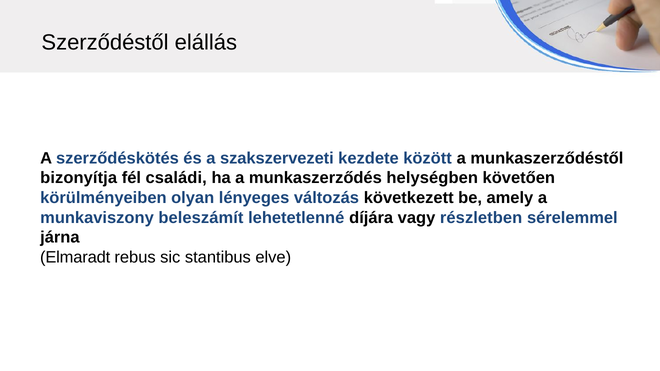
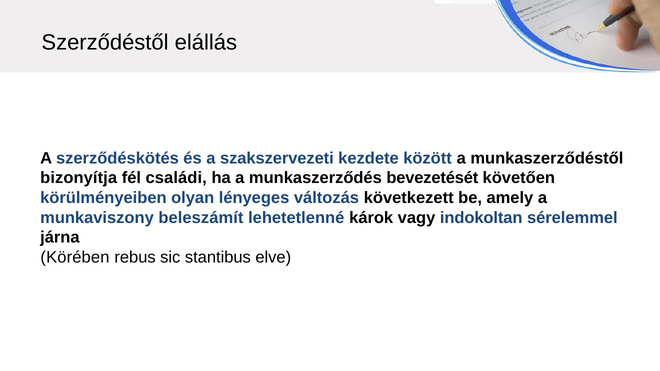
helységben: helységben -> bevezetését (432, 178)
díjára: díjára -> károk (371, 218)
részletben: részletben -> indokoltan (481, 218)
Elmaradt: Elmaradt -> Körében (75, 257)
